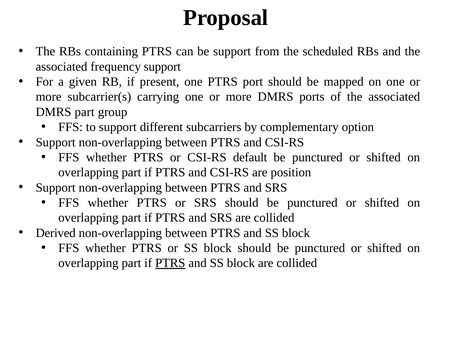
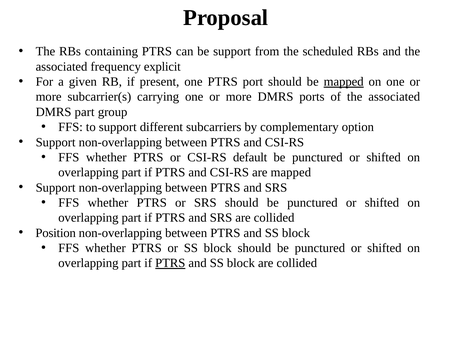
frequency support: support -> explicit (162, 67)
mapped underline: none -> present (344, 82)
are position: position -> mapped (291, 172)
Derived: Derived -> Position (56, 233)
